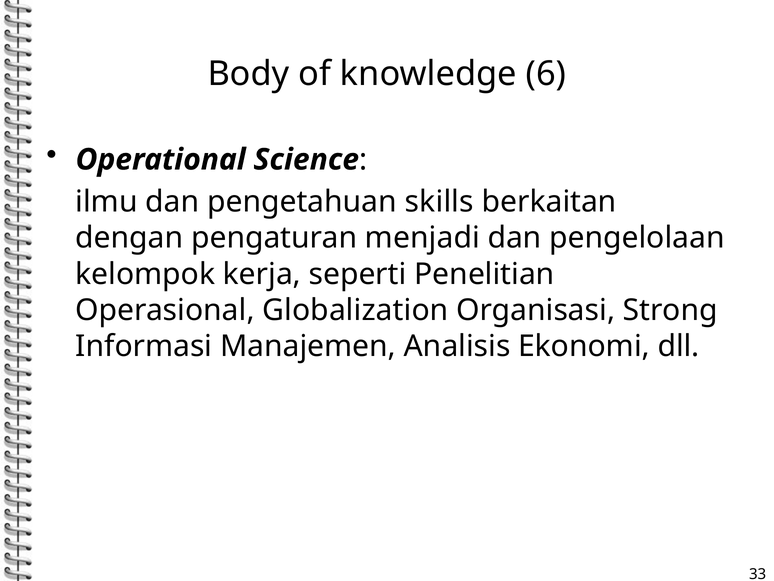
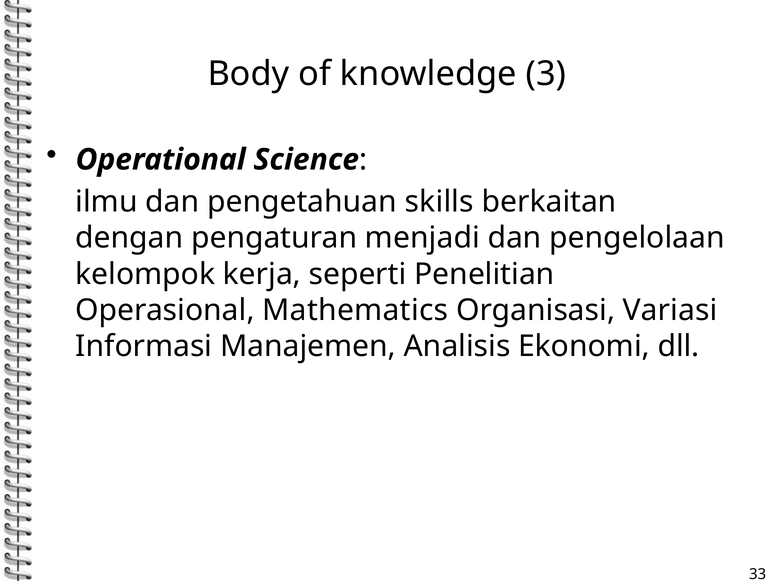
6: 6 -> 3 (546, 74)
Globalization: Globalization -> Mathematics (355, 310)
Strong: Strong -> Variasi (670, 310)
